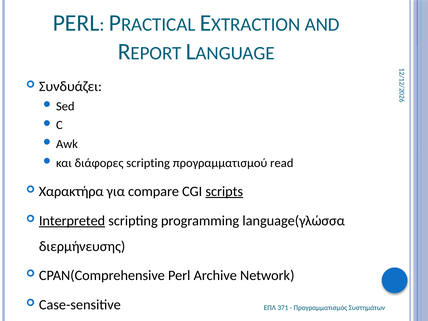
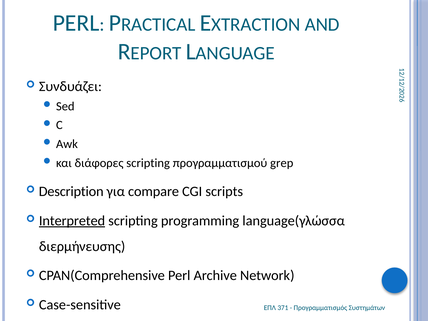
read: read -> grep (282, 163)
Χαρακτήρα: Χαρακτήρα -> Description (71, 191)
scripts underline: present -> none (224, 191)
